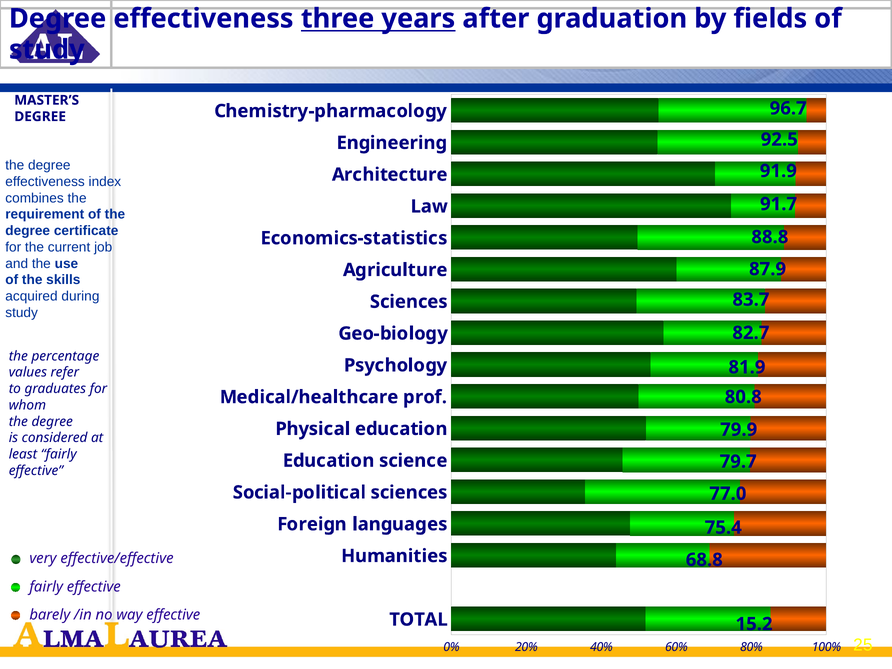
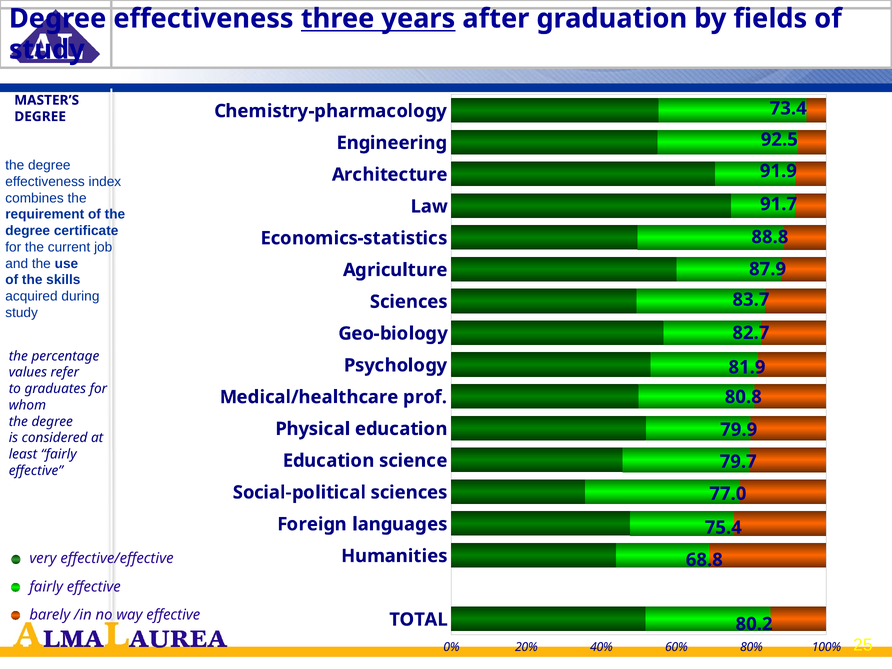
96.7: 96.7 -> 73.4 (788, 108)
15.2: 15.2 -> 80.2 (754, 624)
